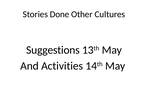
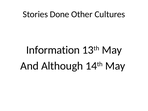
Suggestions: Suggestions -> Information (53, 50)
Activities: Activities -> Although (62, 66)
